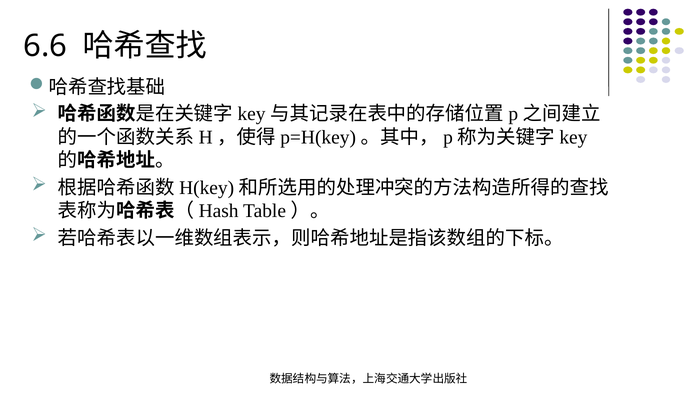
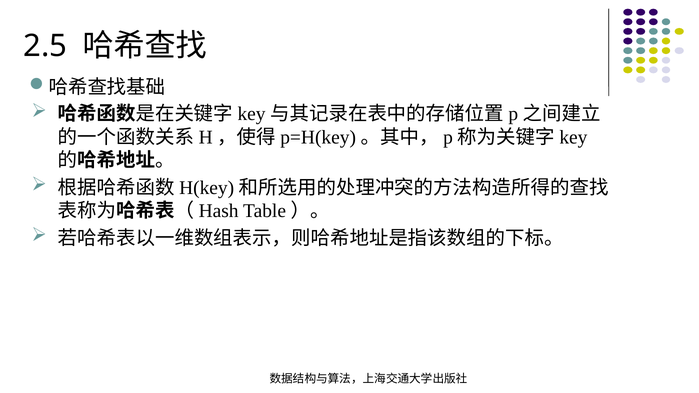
6.6: 6.6 -> 2.5 (45, 46)
